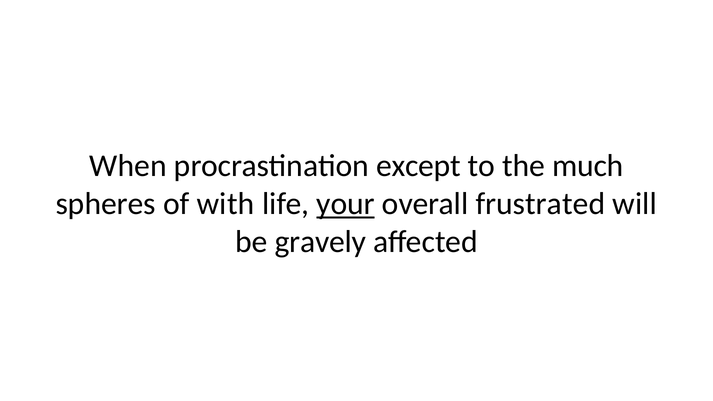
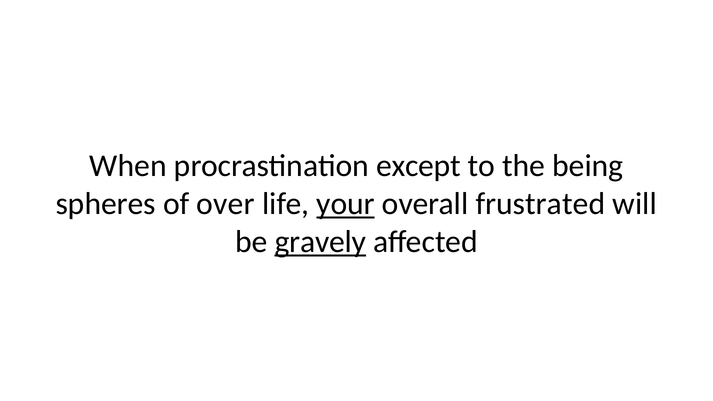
much: much -> being (588, 166)
with: with -> over (226, 204)
gravely underline: none -> present (320, 242)
